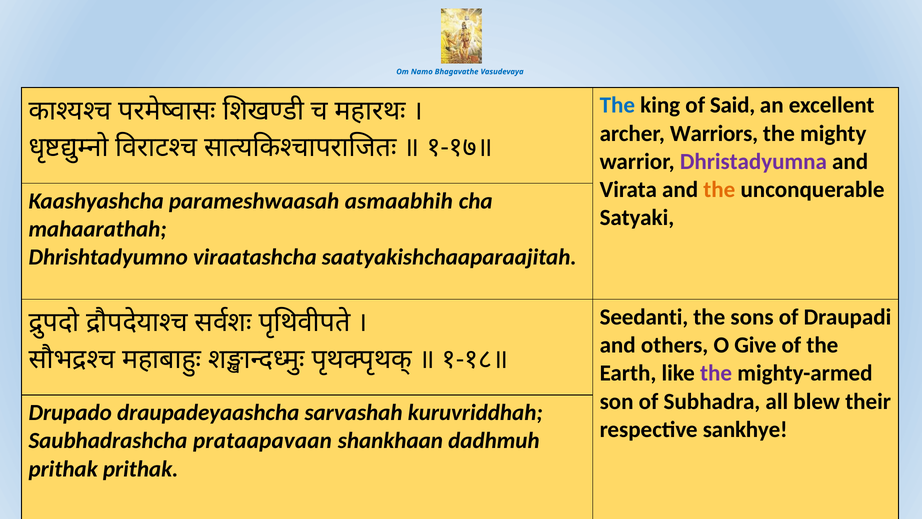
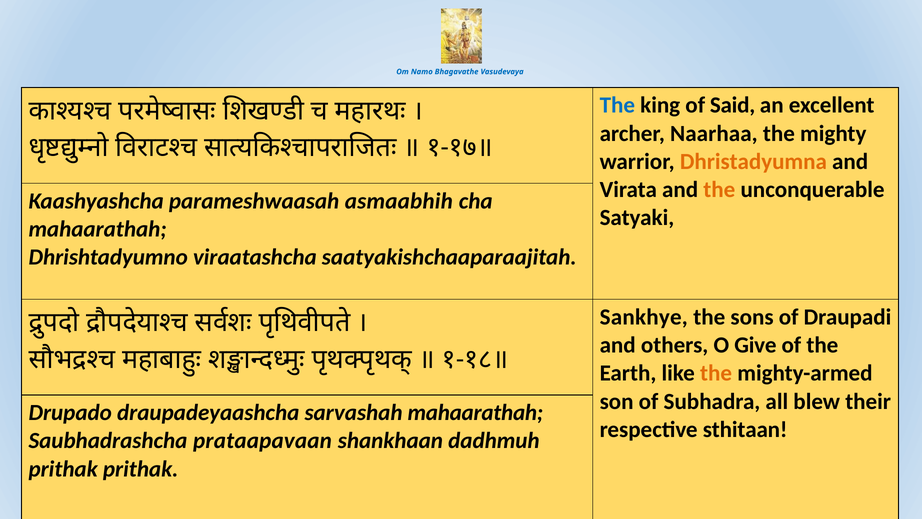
Warriors: Warriors -> Naarhaa (714, 133)
Dhristadyumna colour: purple -> orange (753, 161)
Seedanti: Seedanti -> Sankhye (644, 317)
the colour: purple -> orange (716, 373)
sarvashah kuruvriddhah: kuruvriddhah -> mahaarathah (475, 412)
sankhye: sankhye -> sthitaan (745, 429)
